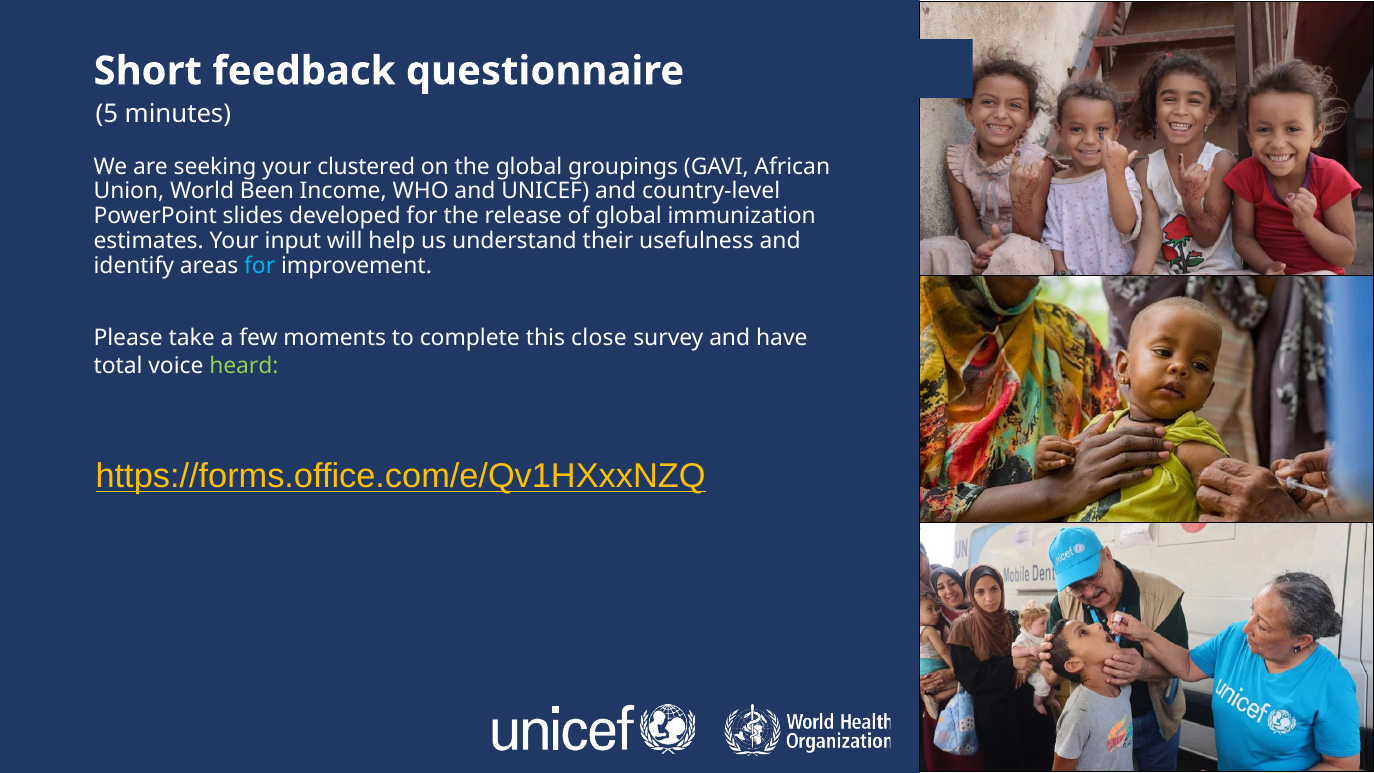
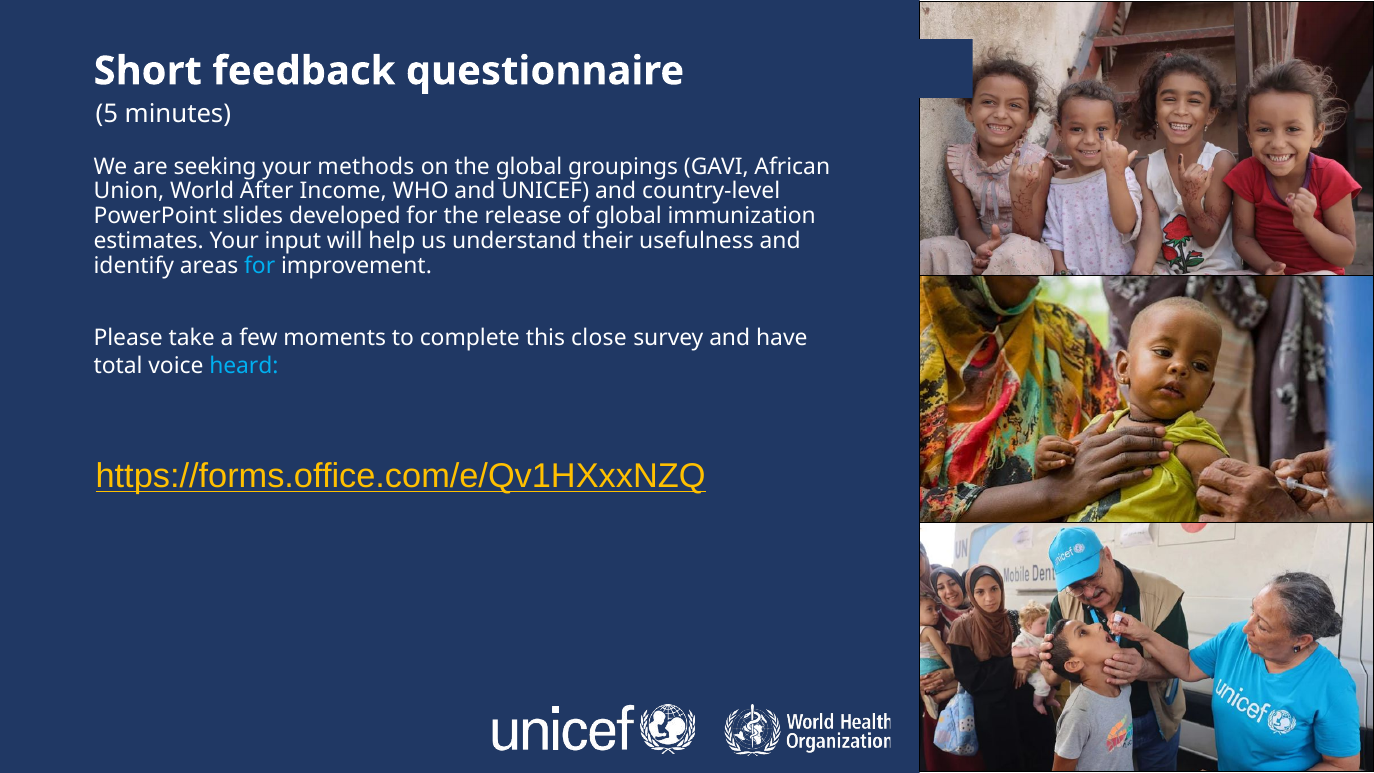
clustered: clustered -> methods (366, 167)
Been: Been -> After (267, 191)
heard colour: light green -> light blue (244, 366)
